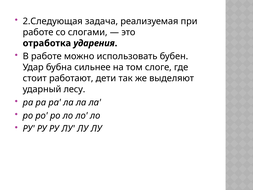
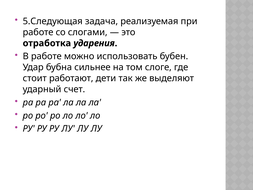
2.Следующая: 2.Следующая -> 5.Следующая (53, 21)
лесу: лесу -> счет (74, 89)
